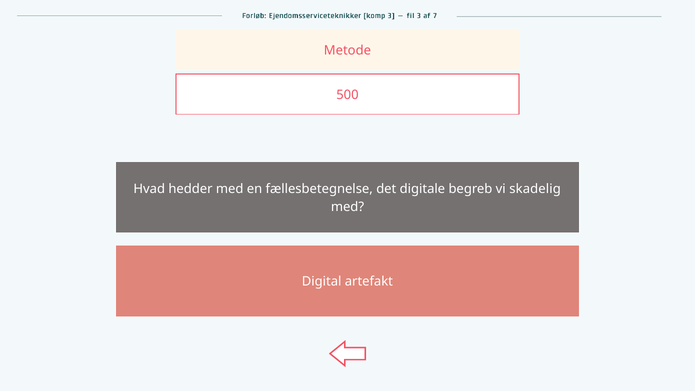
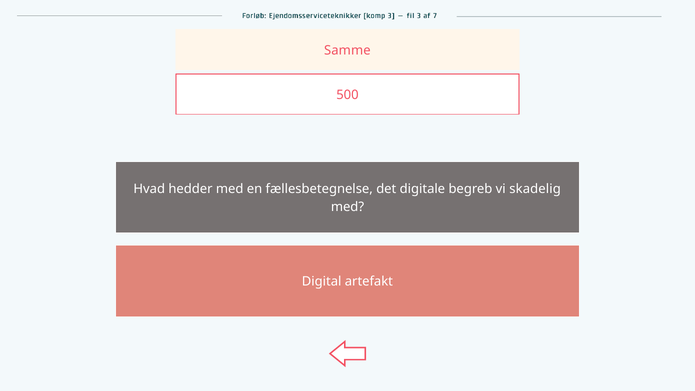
Metode: Metode -> Samme (347, 51)
